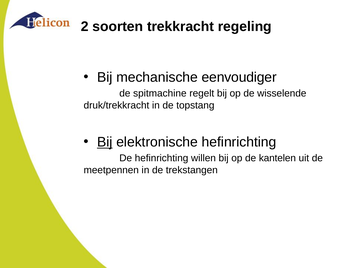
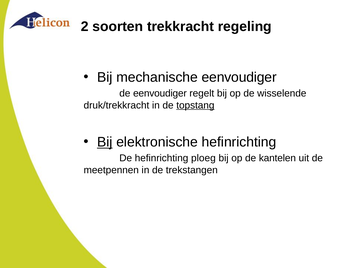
de spitmachine: spitmachine -> eenvoudiger (160, 93)
topstang underline: none -> present (195, 105)
willen: willen -> ploeg (203, 158)
